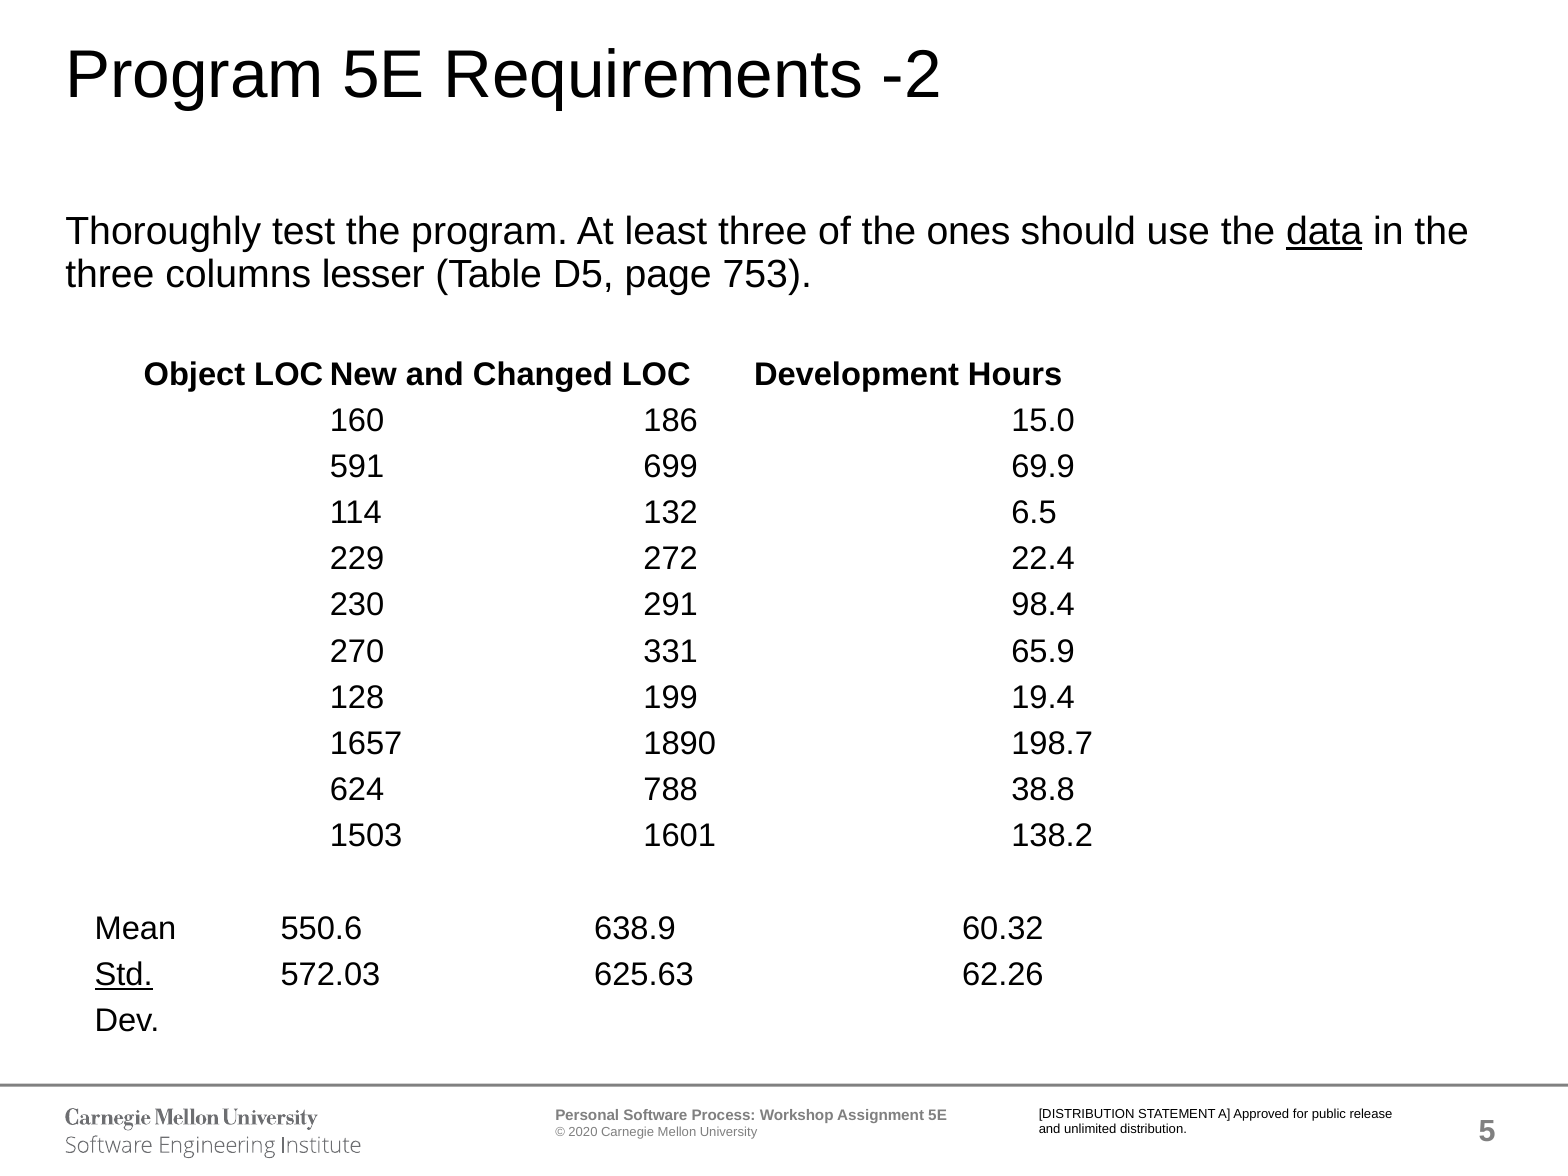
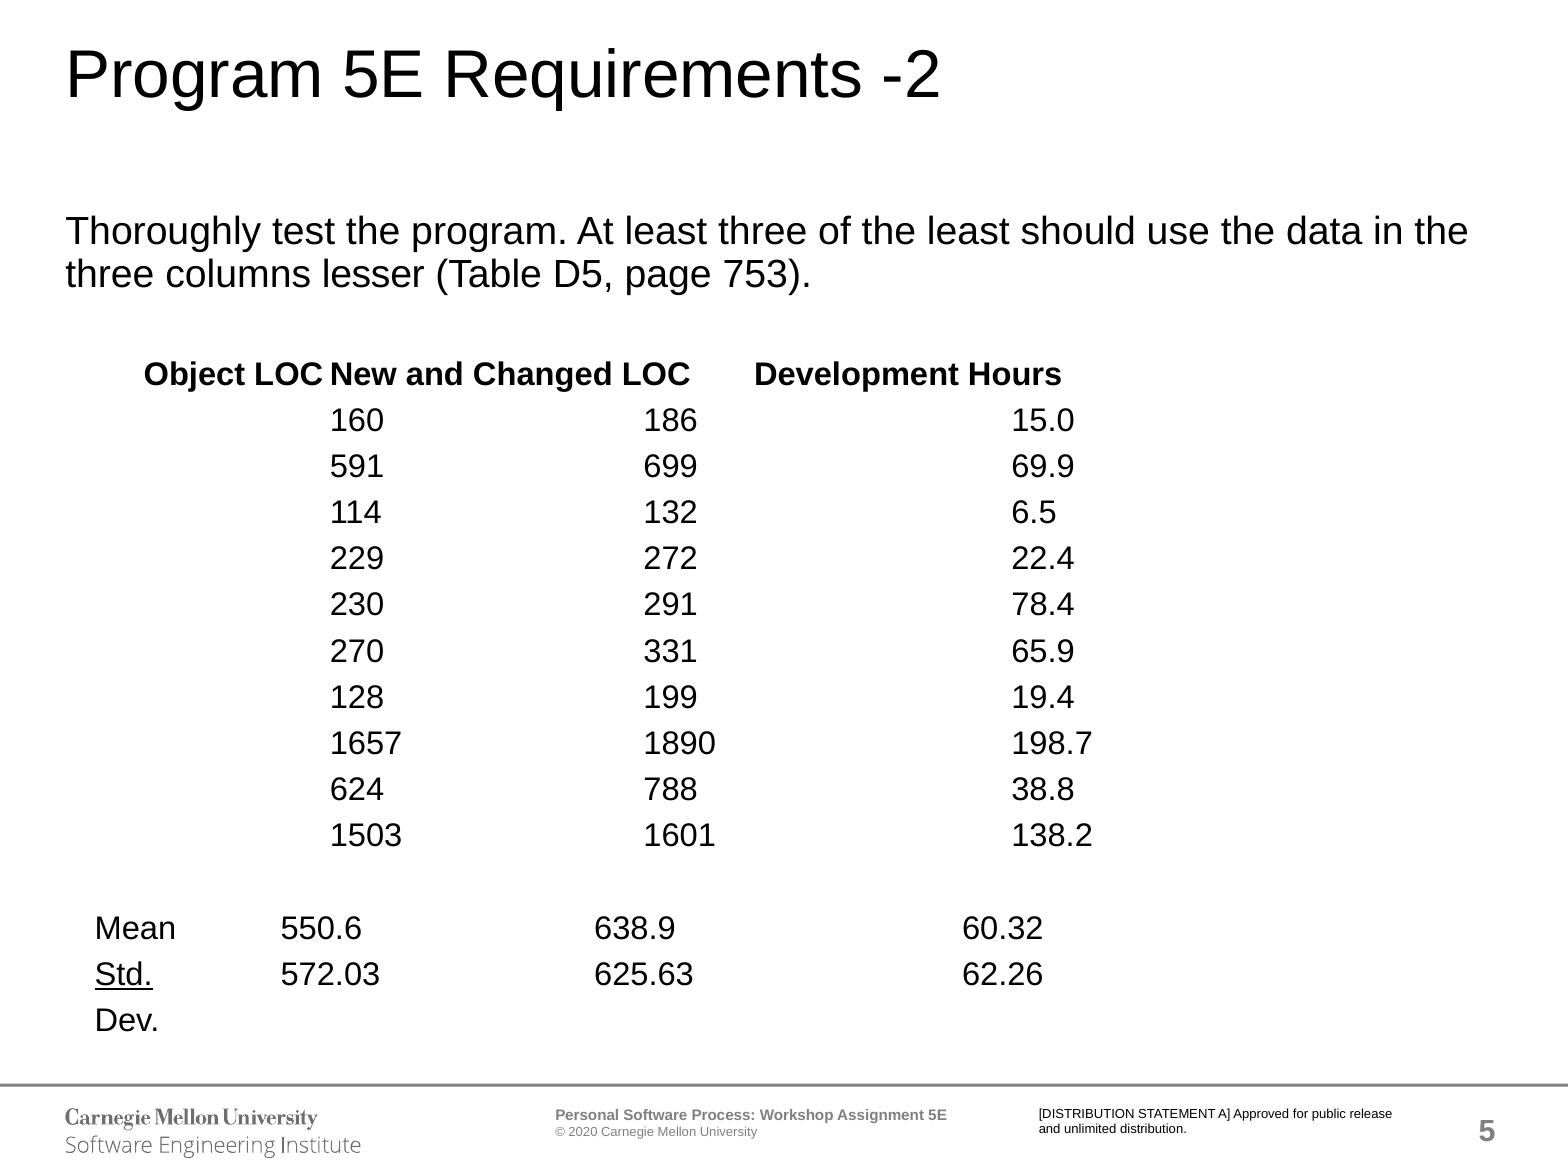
the ones: ones -> least (968, 232)
data underline: present -> none (1324, 232)
98.4: 98.4 -> 78.4 (1043, 605)
